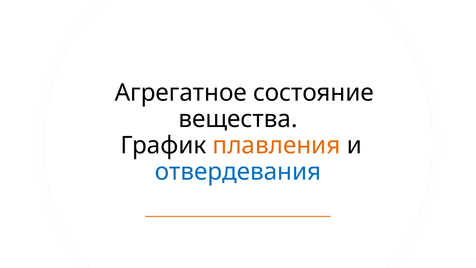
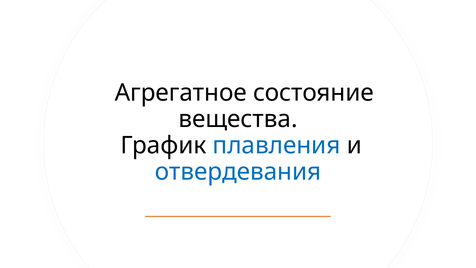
плавления colour: orange -> blue (277, 145)
